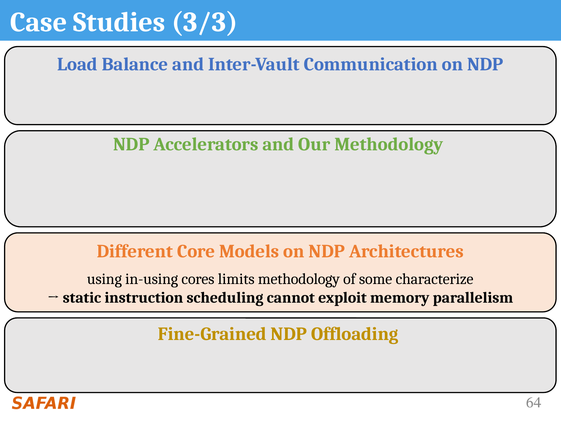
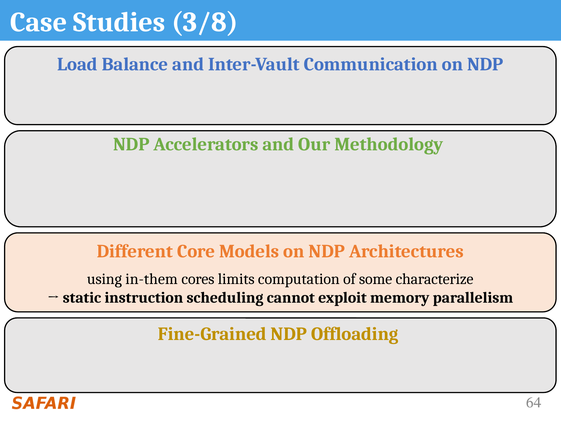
3/3: 3/3 -> 3/8 (205, 22)
in-using: in-using -> in-them (152, 279)
limits methodology: methodology -> computation (299, 279)
